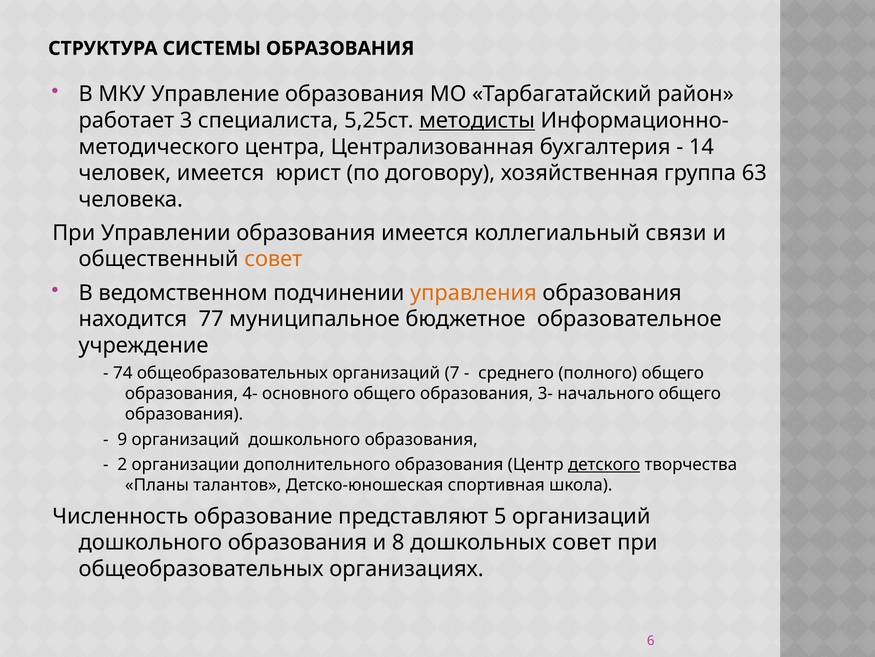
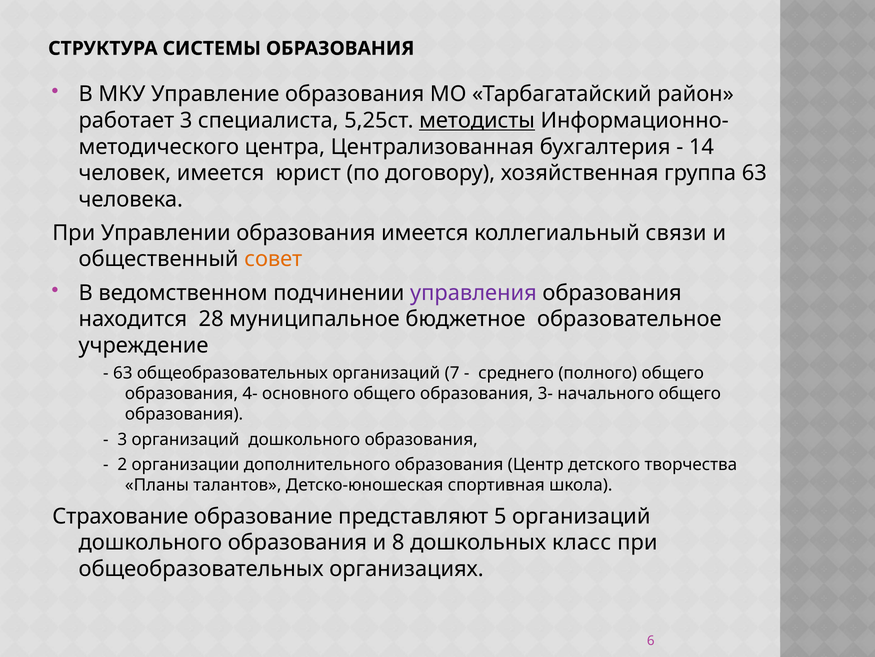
управления colour: orange -> purple (473, 293)
77: 77 -> 28 (211, 319)
74: 74 -> 63 (123, 373)
9: 9 -> 3 (122, 439)
детского underline: present -> none (604, 464)
Численность: Численность -> Страхование (120, 516)
дошкольных совет: совет -> класс (582, 542)
